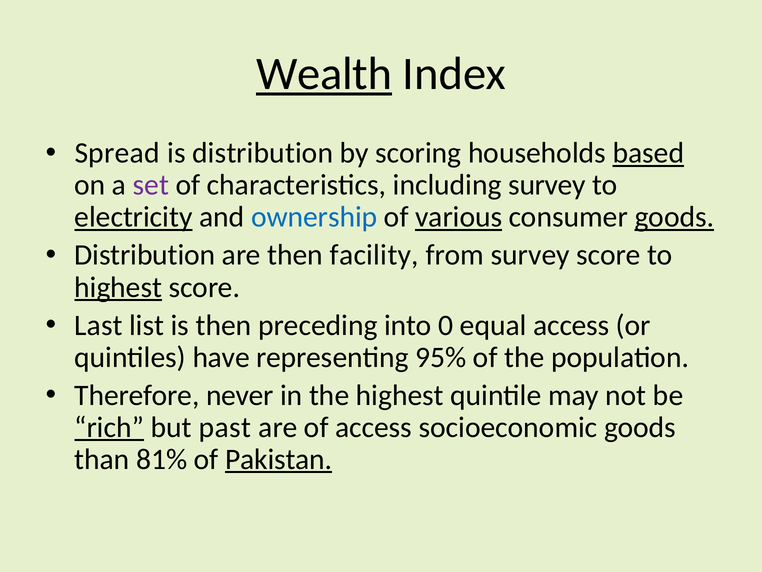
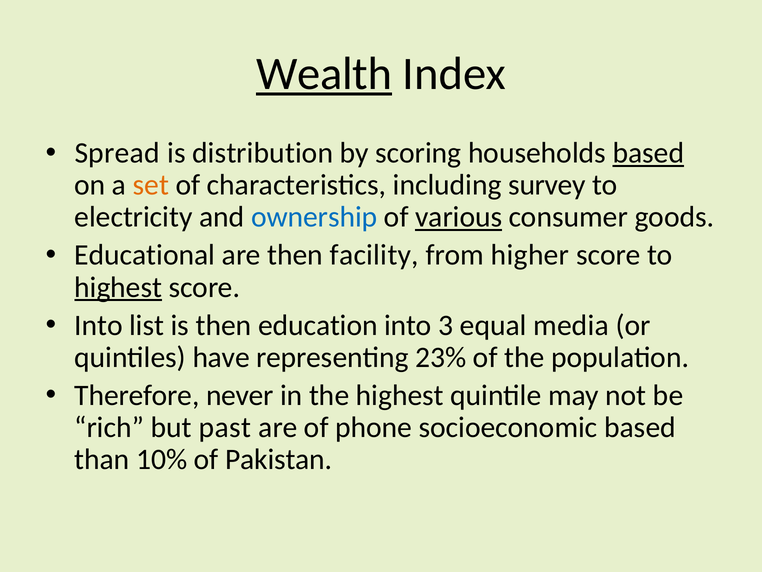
set colour: purple -> orange (151, 185)
electricity underline: present -> none (133, 217)
goods underline: present -> none (674, 217)
Distribution: Distribution -> Educational (145, 255)
from survey: survey -> higher (530, 255)
Last: Last -> Into (98, 325)
preceding: preceding -> education (318, 325)
0: 0 -> 3 (446, 325)
equal access: access -> media (571, 325)
95%: 95% -> 23% (441, 357)
rich underline: present -> none (109, 427)
of access: access -> phone (374, 427)
socioeconomic goods: goods -> based (640, 427)
81%: 81% -> 10% (162, 459)
Pakistan underline: present -> none (279, 459)
